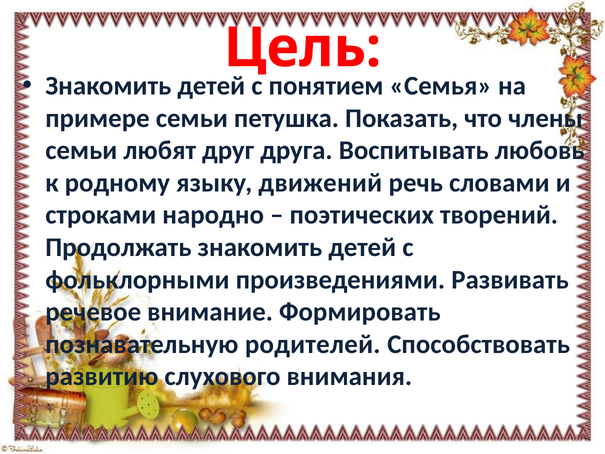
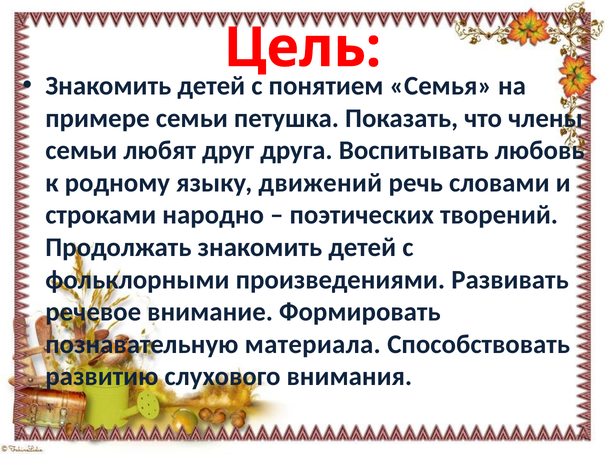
родителей: родителей -> материала (313, 344)
